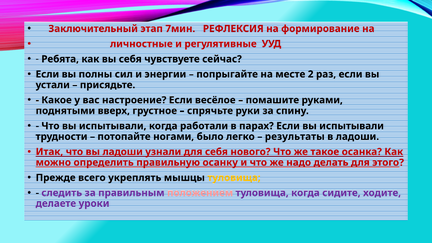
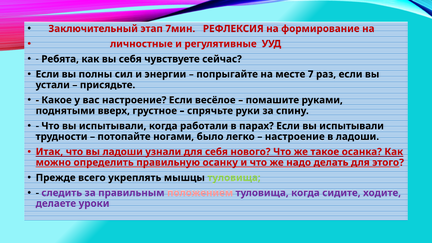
2: 2 -> 7 (311, 74)
результаты: результаты -> настроение (295, 137)
туловища colour: yellow -> light green (234, 178)
